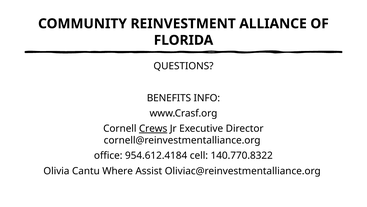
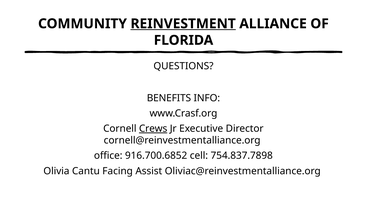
REINVESTMENT underline: none -> present (183, 24)
954.612.4184: 954.612.4184 -> 916.700.6852 (156, 155)
140.770.8322: 140.770.8322 -> 754.837.7898 (242, 155)
Where: Where -> Facing (118, 171)
